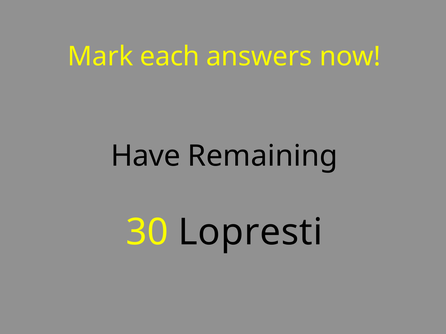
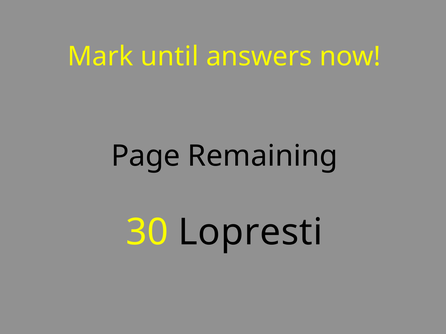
each: each -> until (170, 57)
Have: Have -> Page (146, 156)
